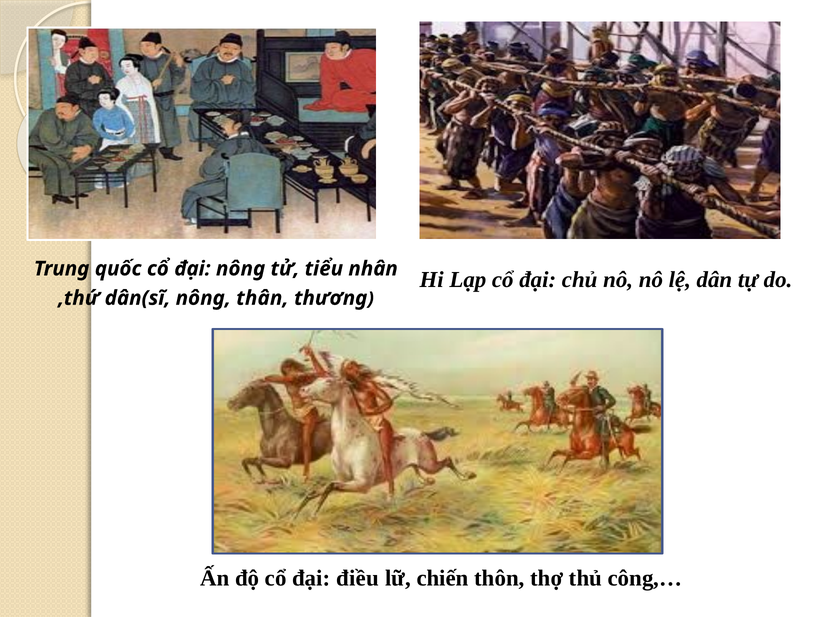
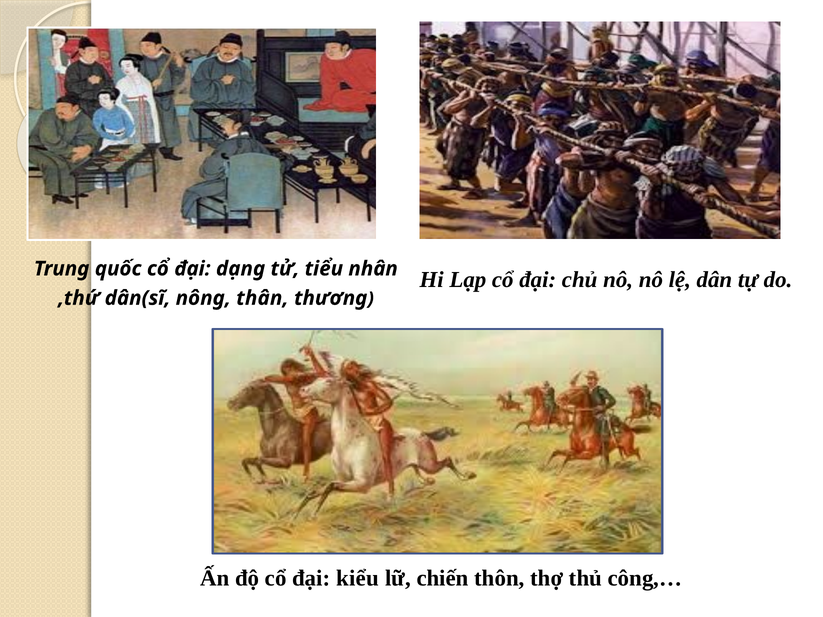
đại nông: nông -> dạng (241, 269)
điều: điều -> kiểu (357, 578)
